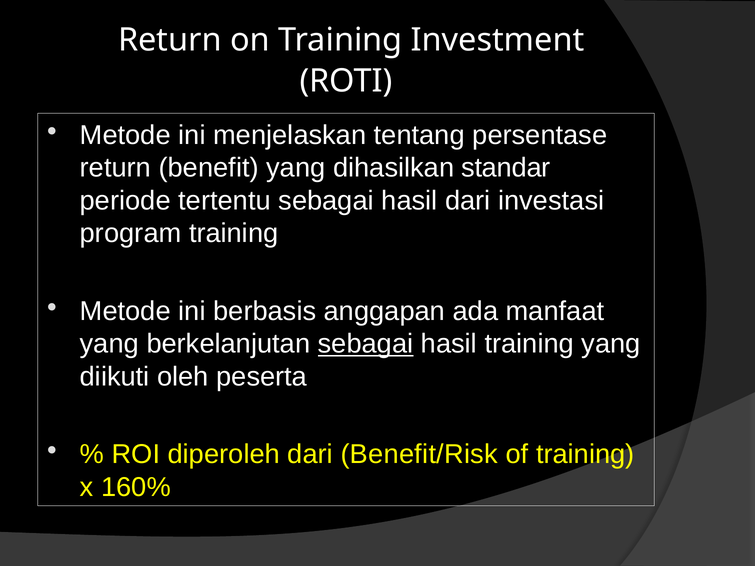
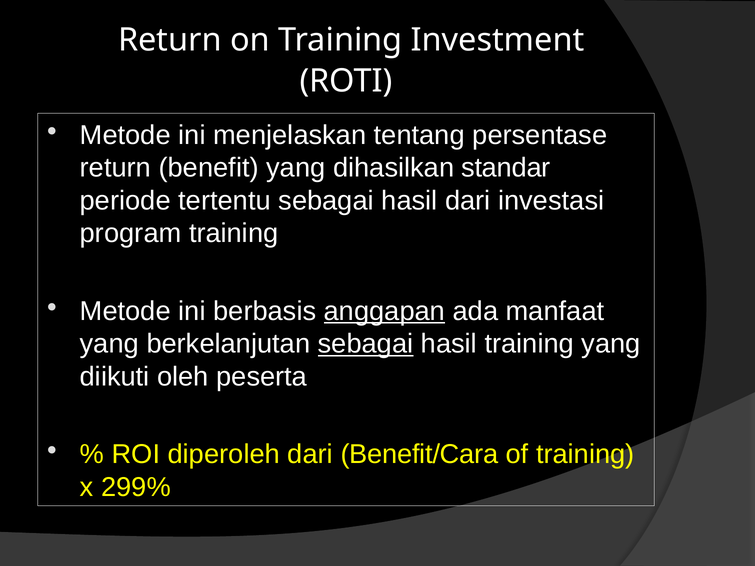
anggapan underline: none -> present (384, 311)
Benefit/Risk: Benefit/Risk -> Benefit/Cara (419, 455)
160%: 160% -> 299% (136, 487)
